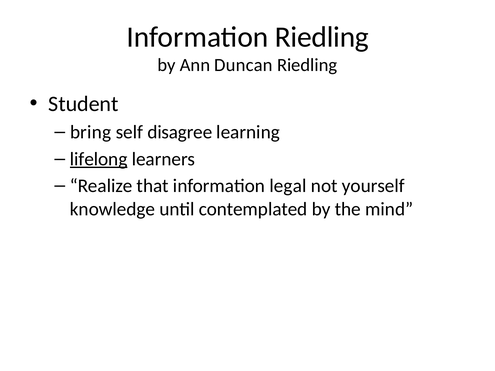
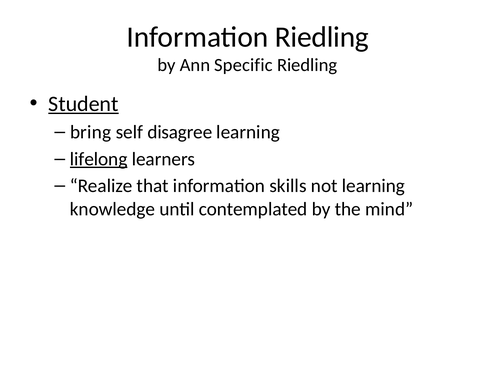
Duncan: Duncan -> Specific (243, 65)
Student underline: none -> present (83, 104)
legal: legal -> skills (288, 186)
not yourself: yourself -> learning (373, 186)
